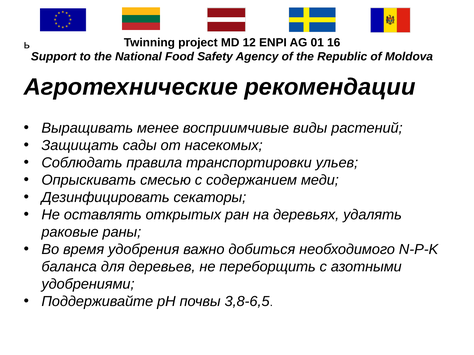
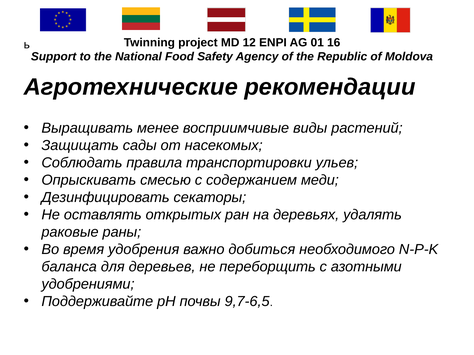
3,8-6,5: 3,8-6,5 -> 9,7-6,5 (247, 302)
